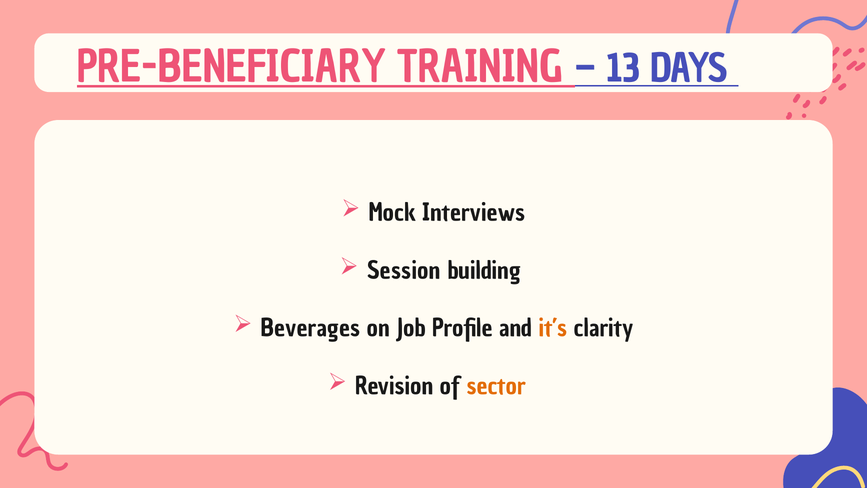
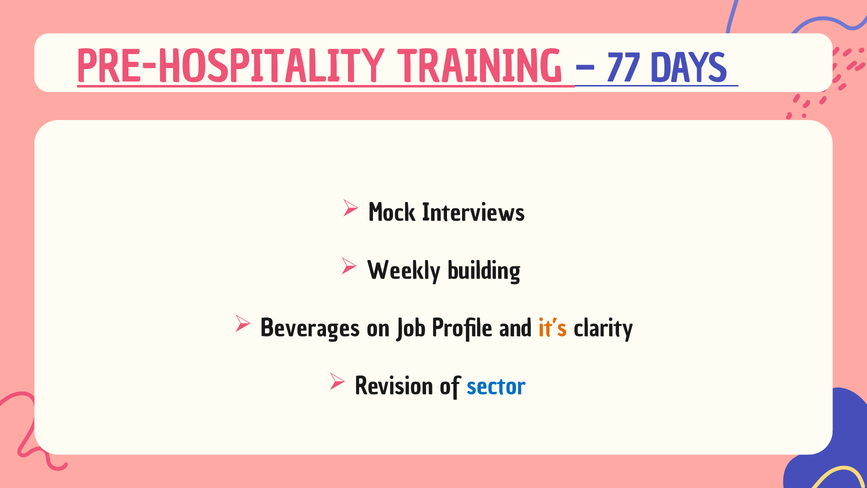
PRE-BENEFICIARY: PRE-BENEFICIARY -> PRE-HOSPITALITY (231, 68)
13: 13 -> 77 (623, 69)
Session: Session -> Weekly (404, 270)
sector colour: orange -> blue (496, 386)
